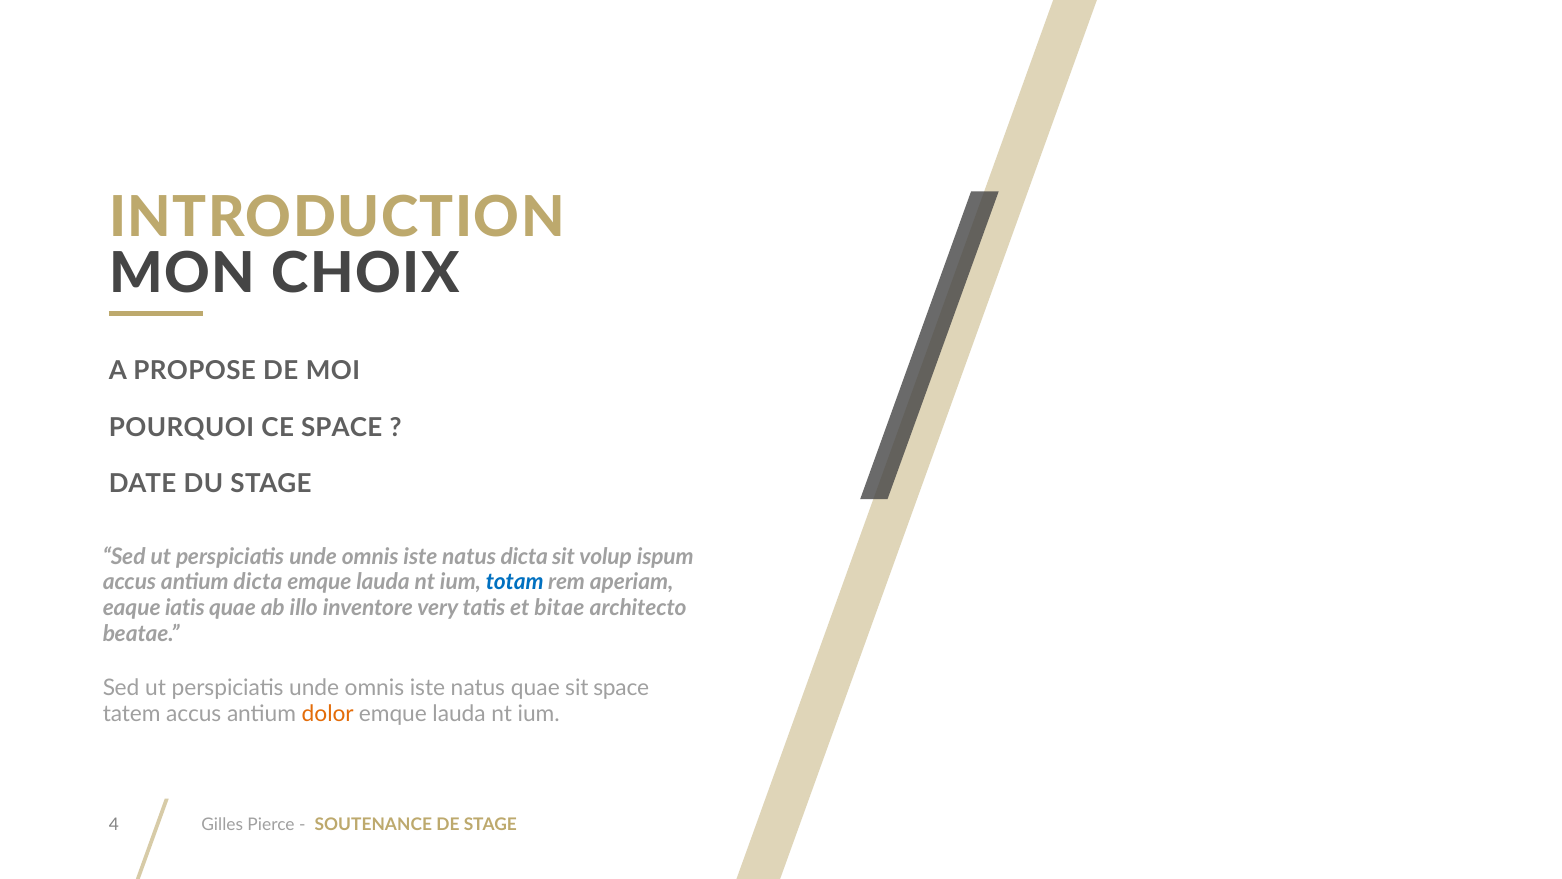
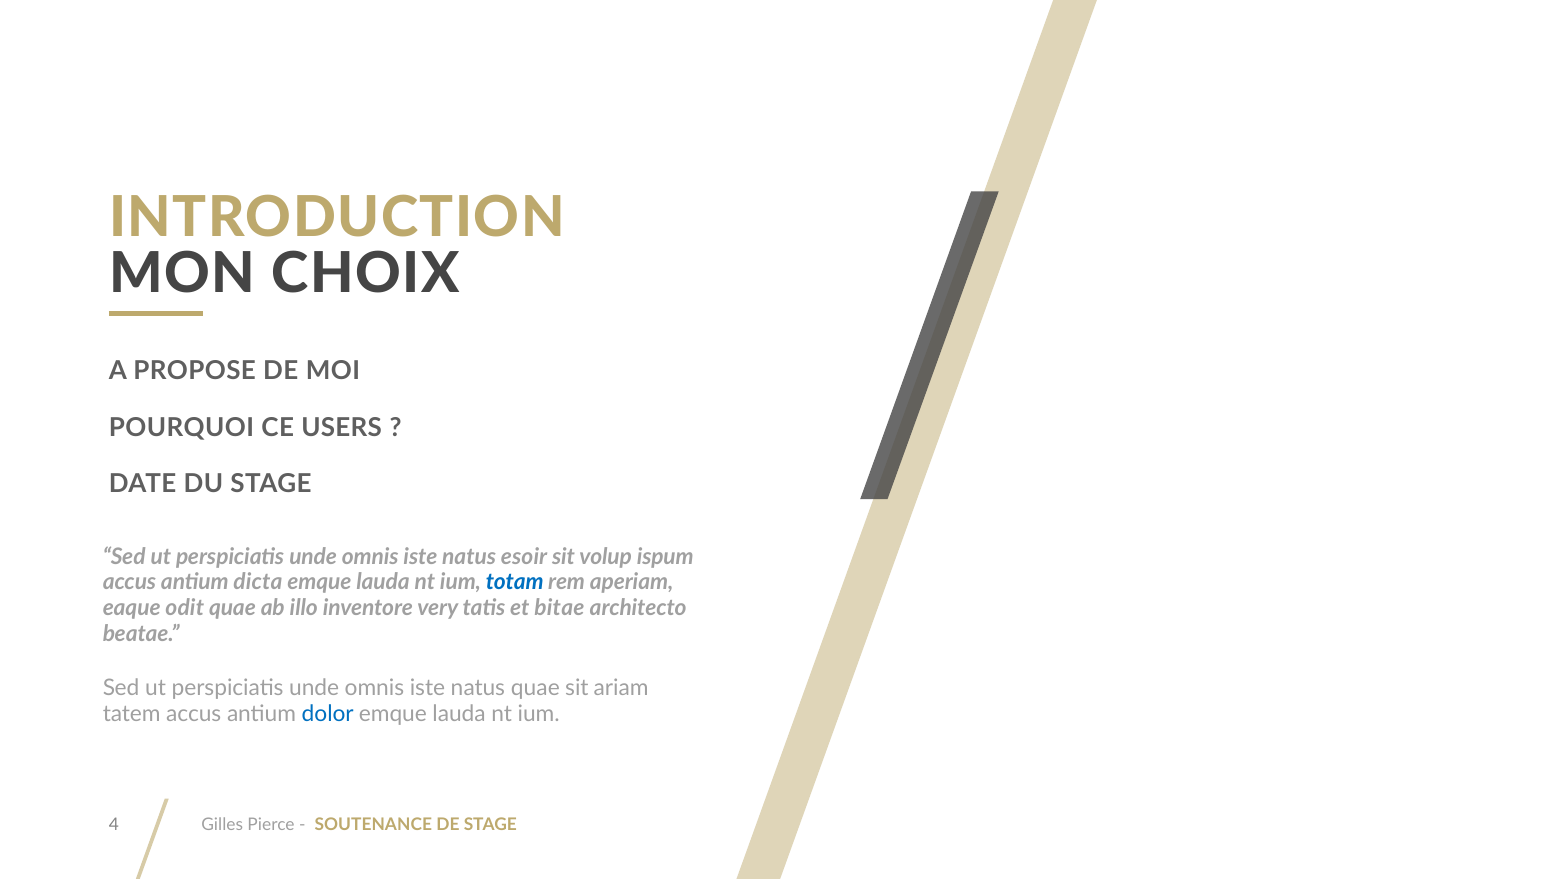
CE SPACE: SPACE -> USERS (342, 427)
natus dicta: dicta -> esoir (524, 556)
iatis: iatis -> odit (185, 608)
sit space: space -> ariam (621, 688)
dolor colour: orange -> blue (328, 714)
